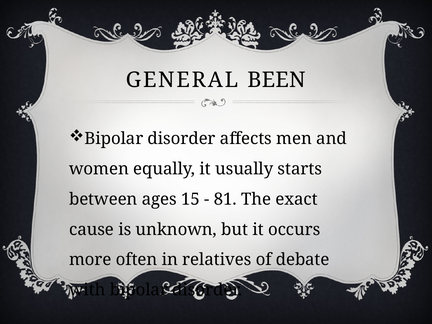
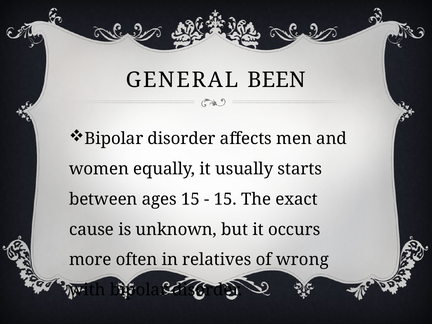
81: 81 -> 15 (225, 199)
debate: debate -> wrong (303, 260)
